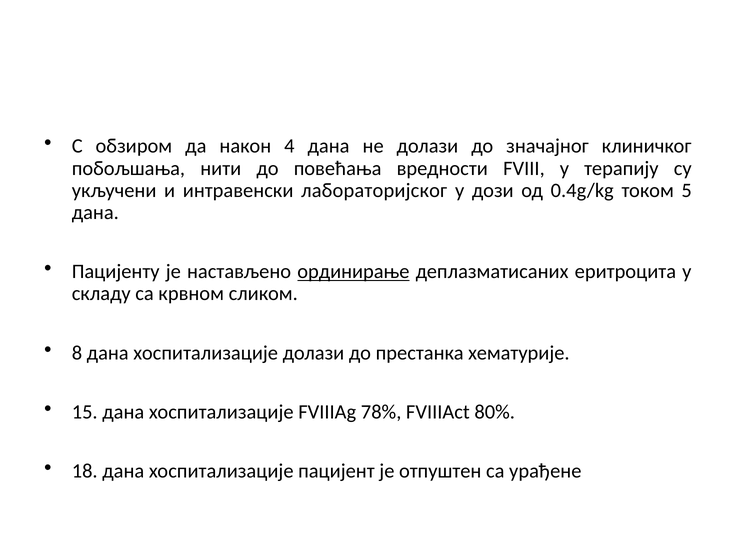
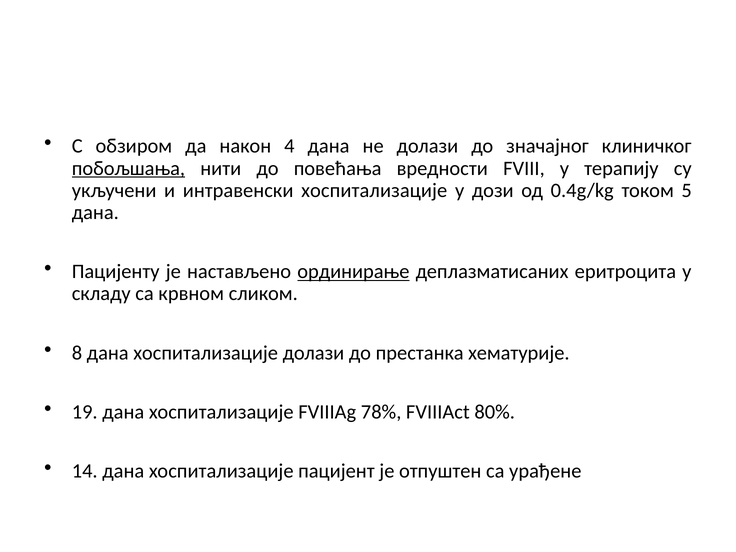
побољшања underline: none -> present (128, 168)
интравенски лабораторијског: лабораторијског -> хоспитализације (374, 190)
15: 15 -> 19 (85, 412)
18: 18 -> 14 (85, 471)
